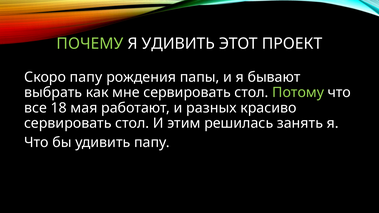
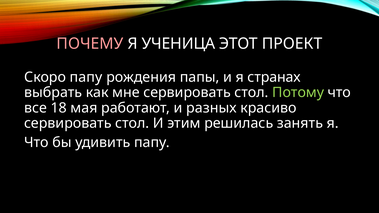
ПОЧЕМУ colour: light green -> pink (90, 44)
Я УДИВИТЬ: УДИВИТЬ -> УЧЕНИЦА (178, 44)
бывают: бывают -> странах (274, 77)
